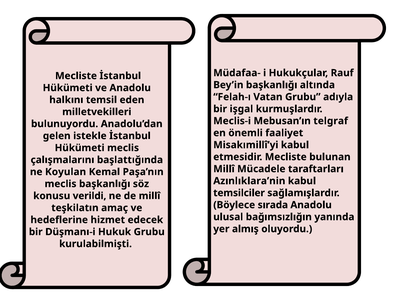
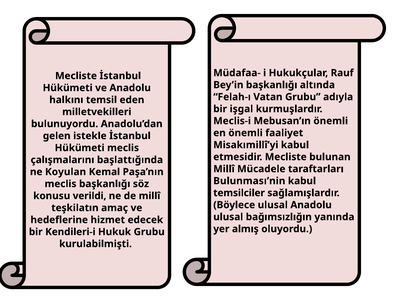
Mebusan’ın telgraf: telgraf -> önemli (331, 121)
Azınlıklara’nin: Azınlıklara’nin -> Bulunması’nin (249, 181)
Böylece sırada: sırada -> ulusal (273, 205)
Düşmanı-i: Düşmanı-i -> Kendileri-i (70, 232)
